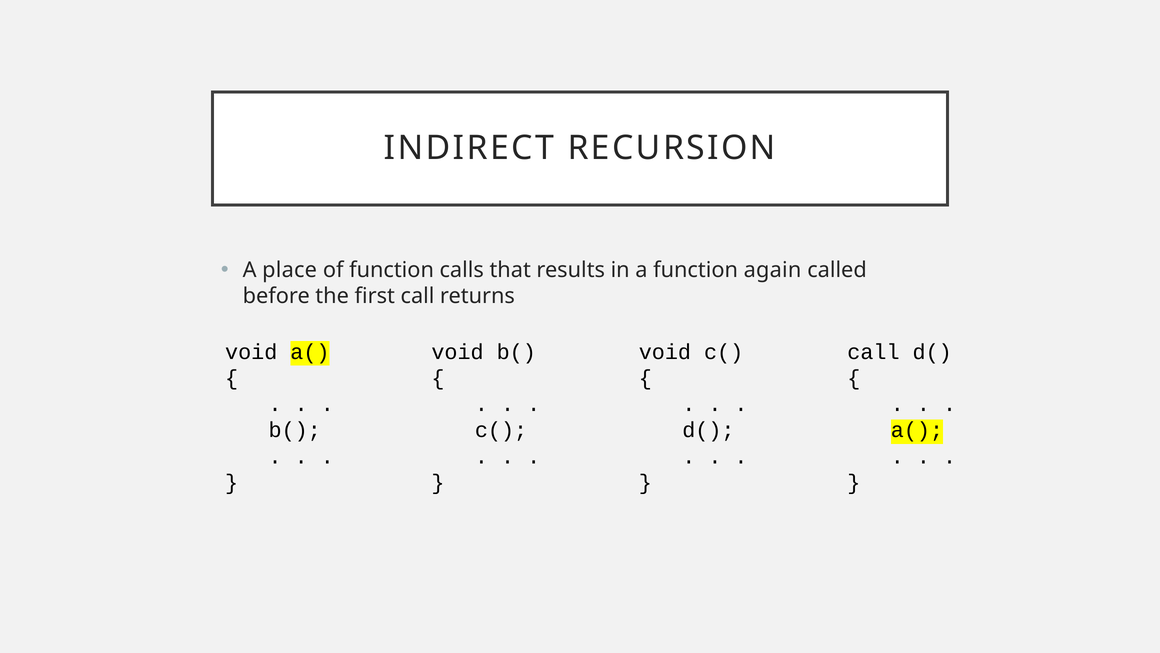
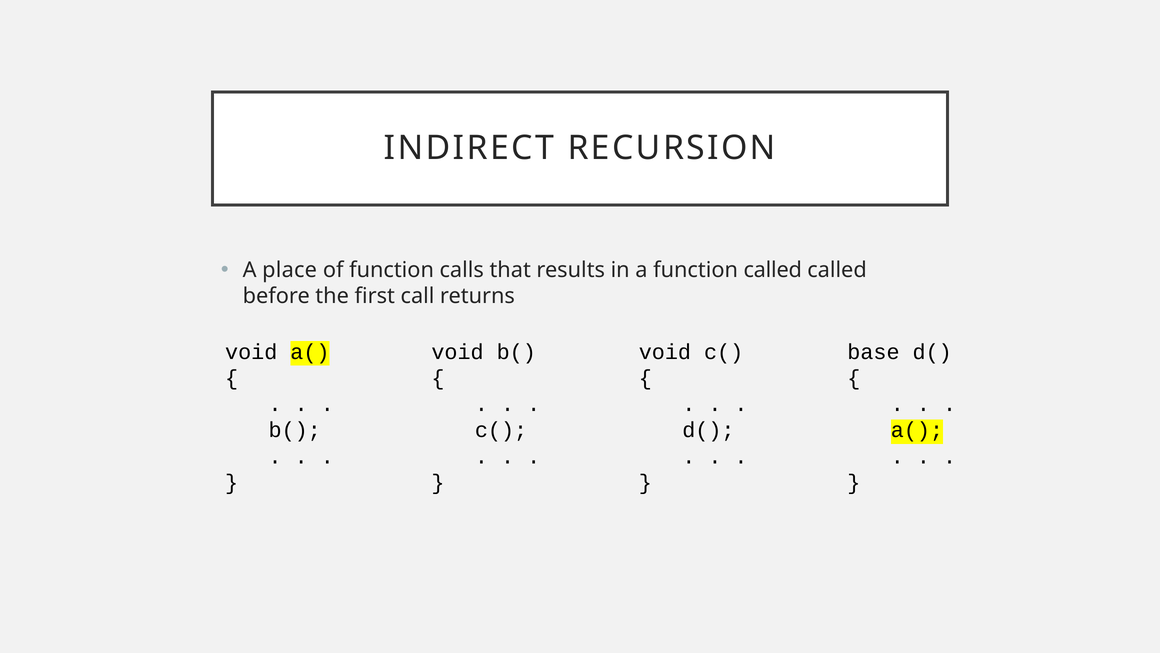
function again: again -> called (773, 270)
call: call -> base (873, 352)
